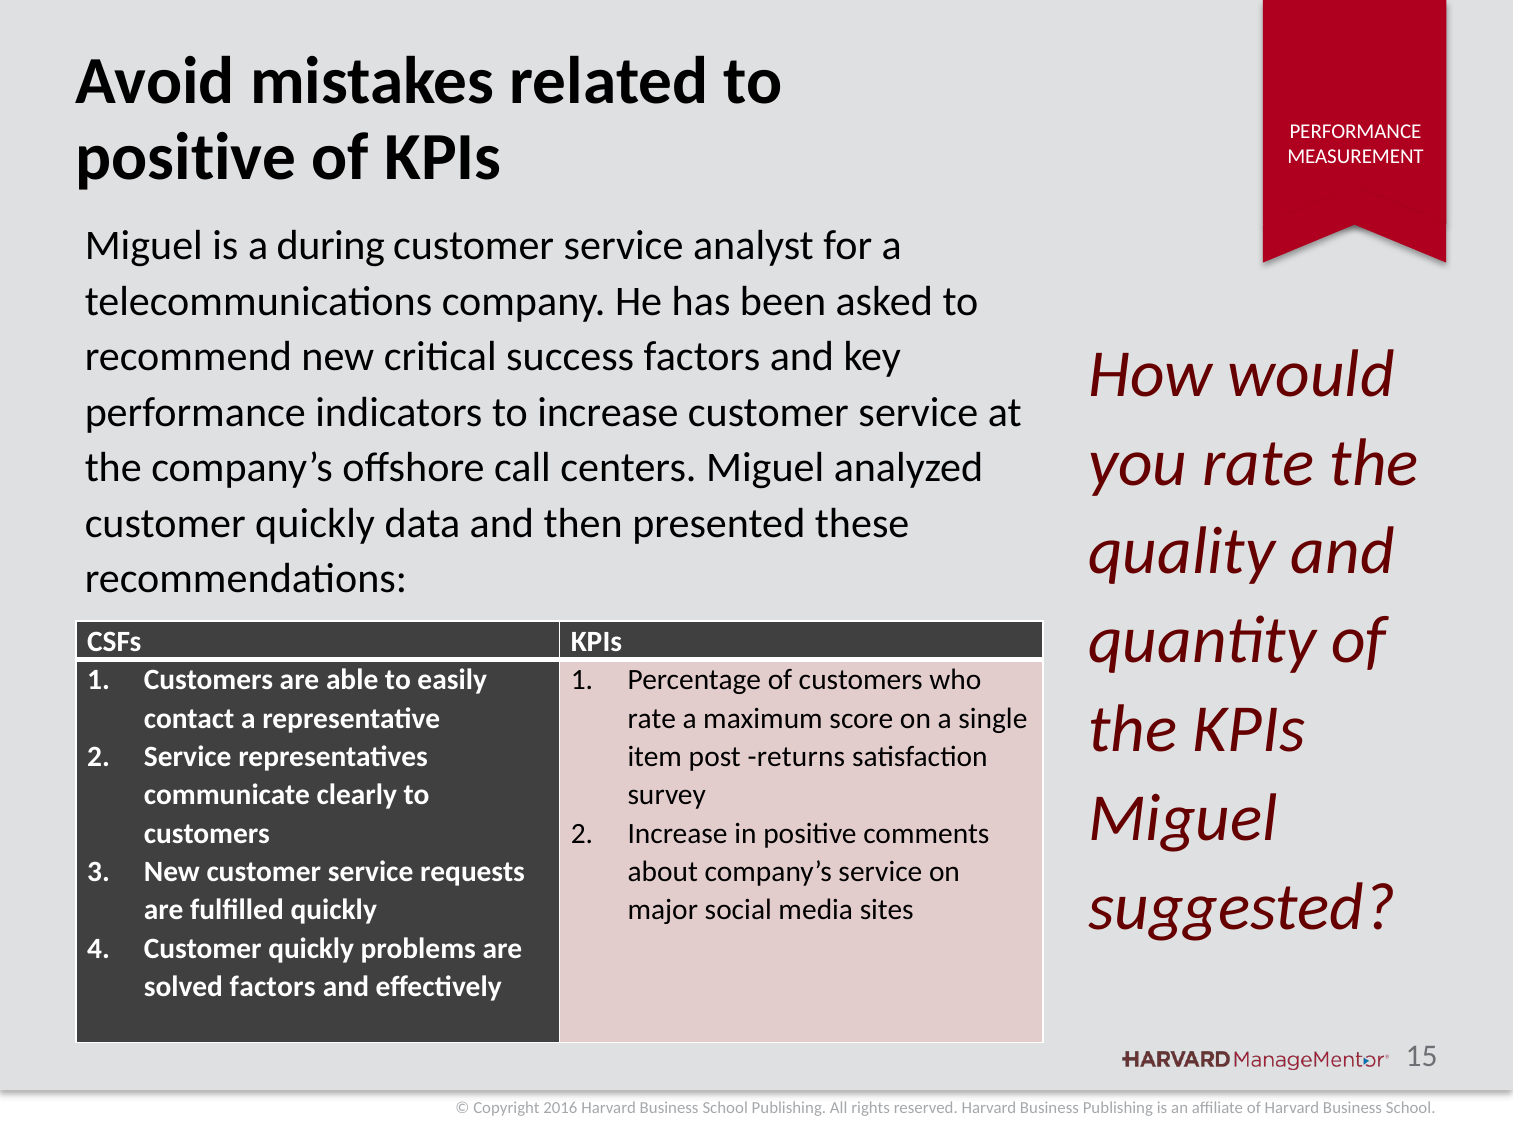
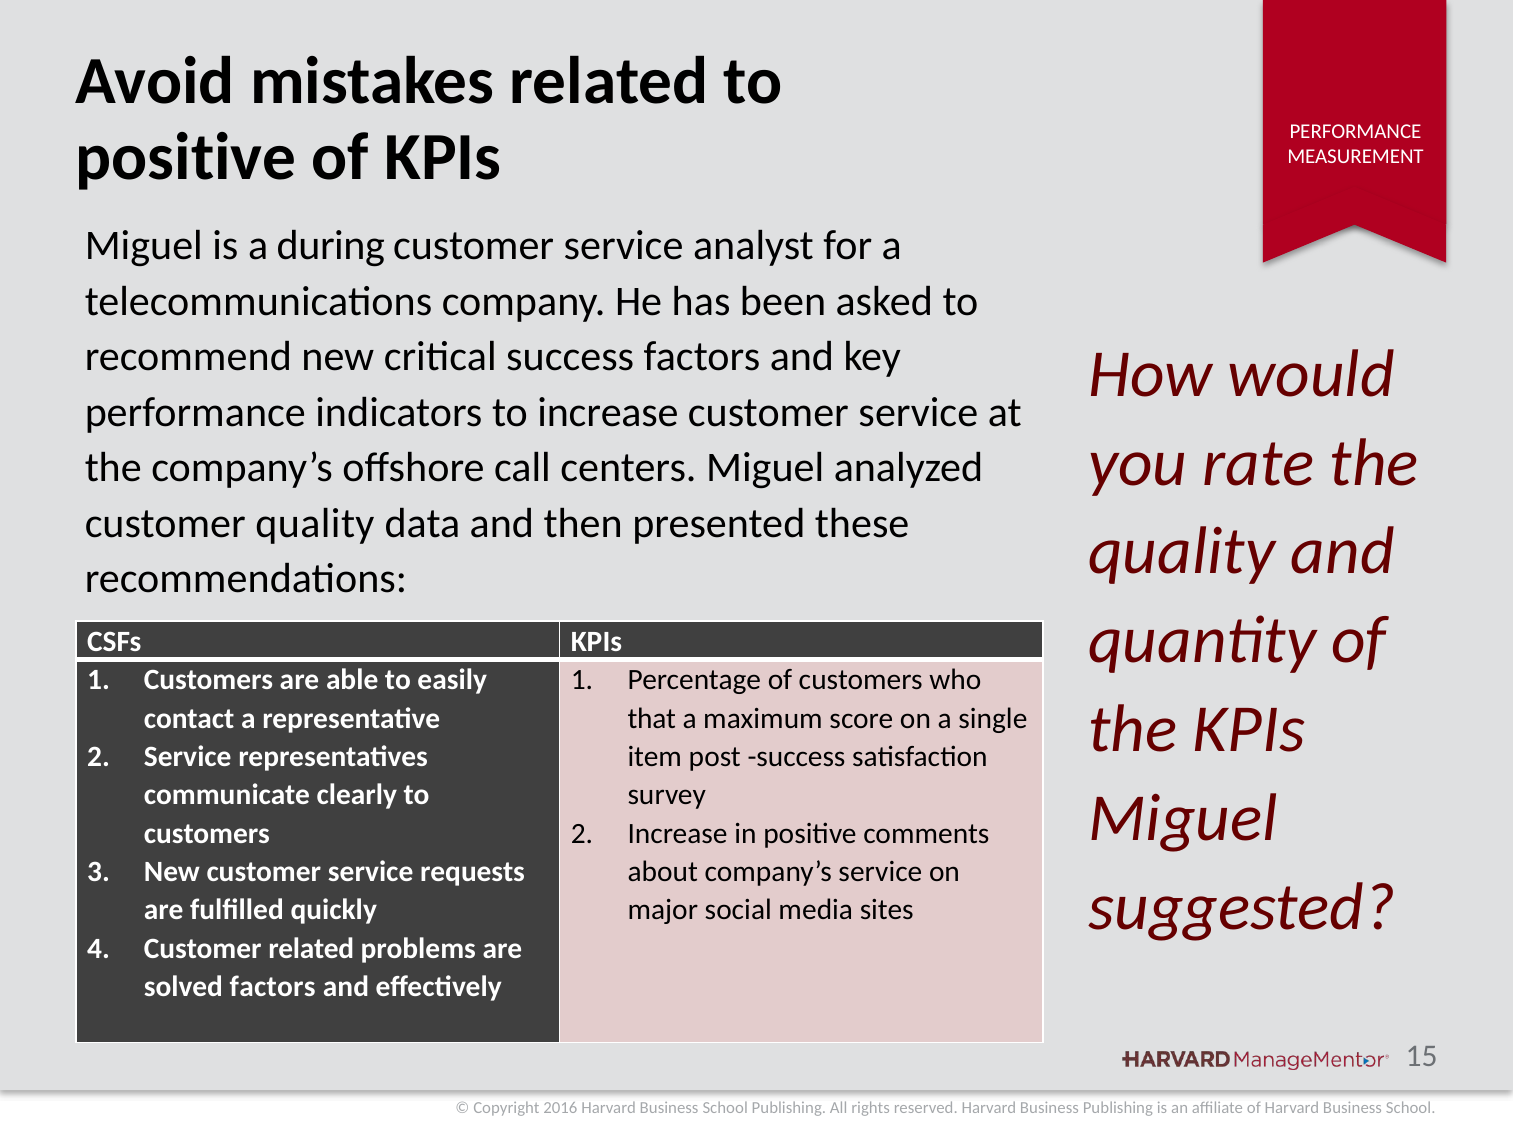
quickly: quickly -> quality (315, 523)
rate: rate -> that (652, 718)
post returns: returns -> success (797, 757)
quickly: quickly -> related (311, 948)
